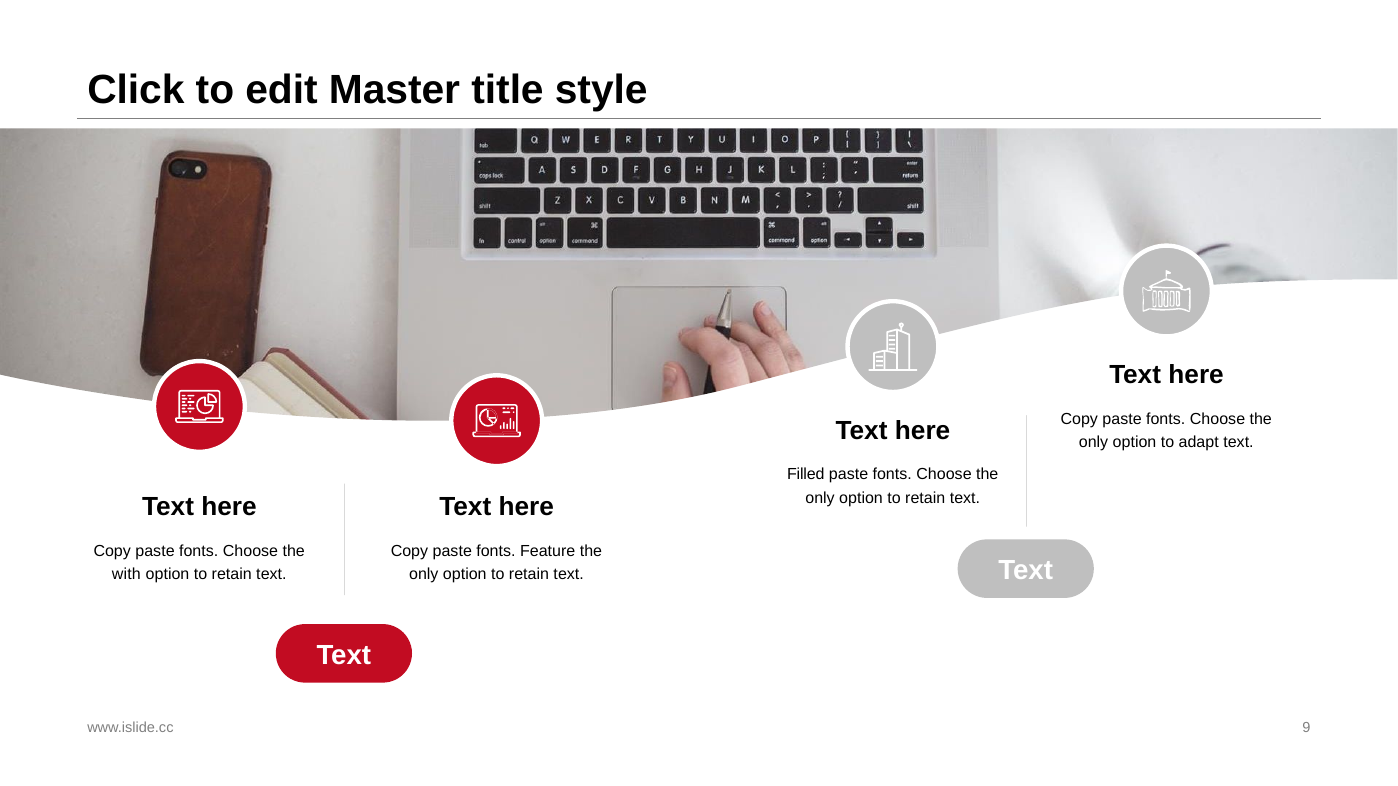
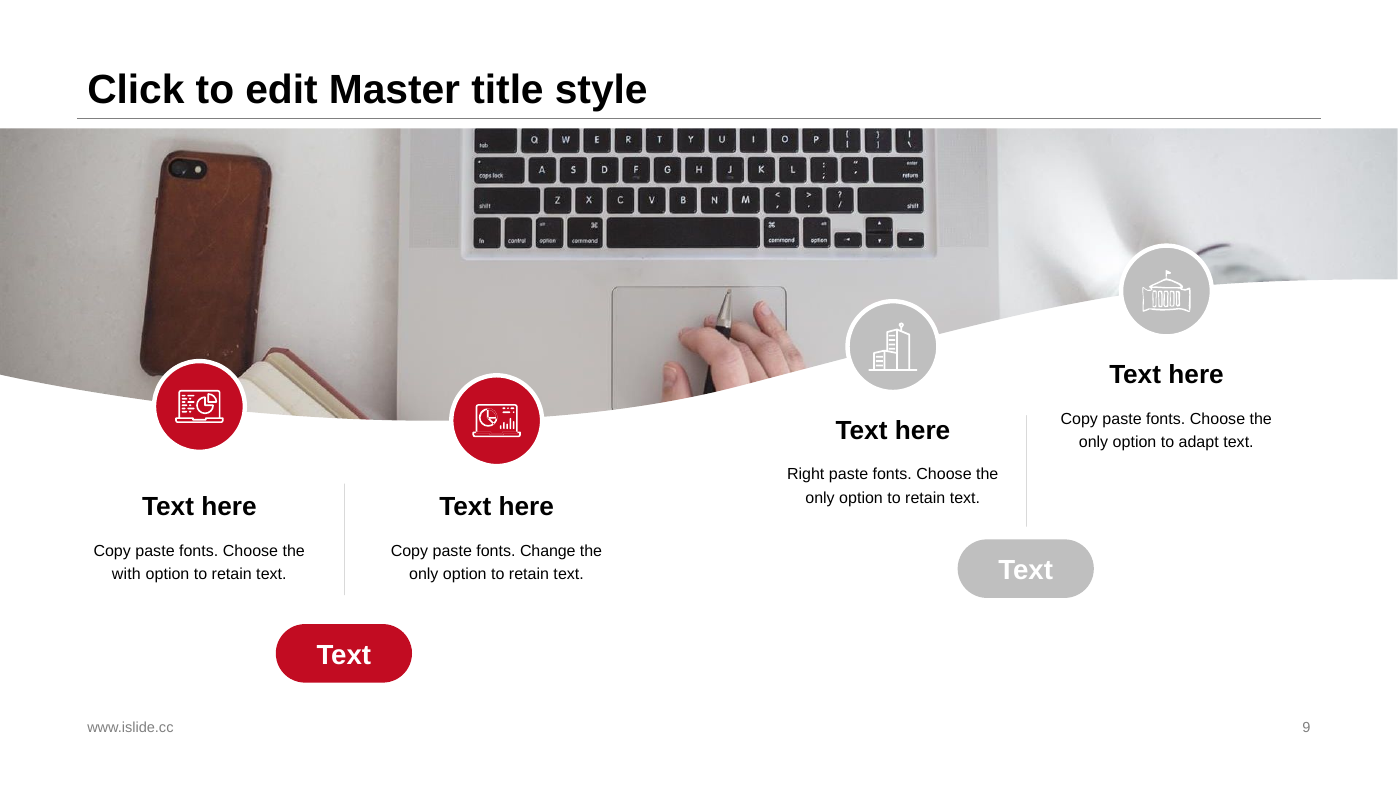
Filled: Filled -> Right (806, 475)
Feature: Feature -> Change (548, 551)
